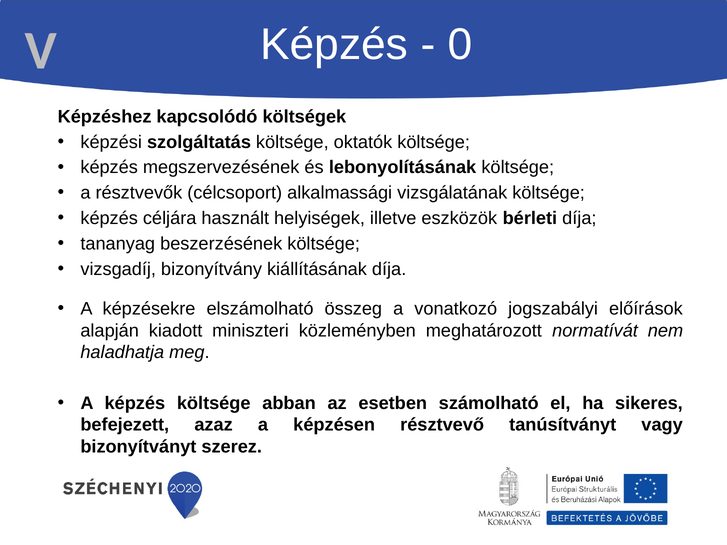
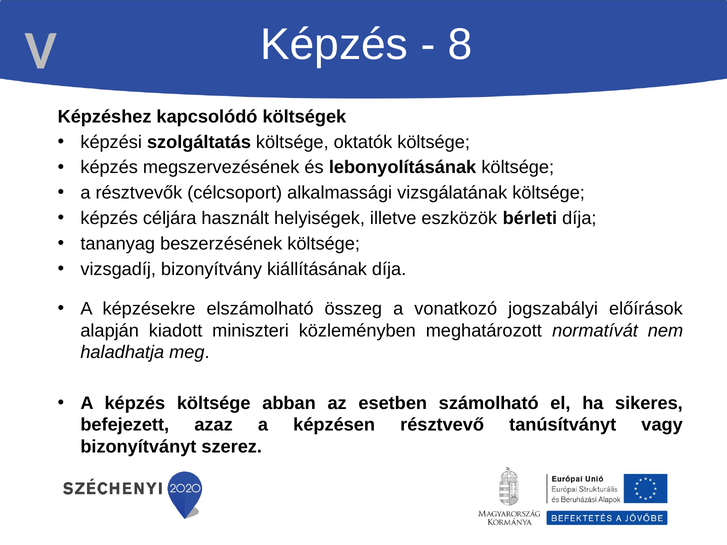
0: 0 -> 8 (460, 44)
